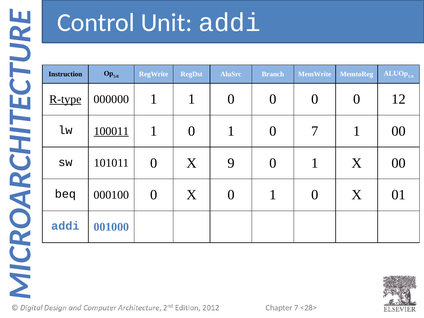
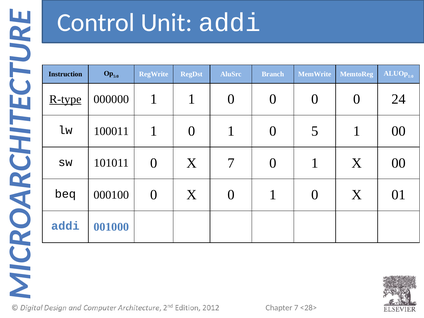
12: 12 -> 24 (399, 99)
100011 underline: present -> none (111, 131)
0 7: 7 -> 5 (315, 131)
X 9: 9 -> 7 (231, 163)
